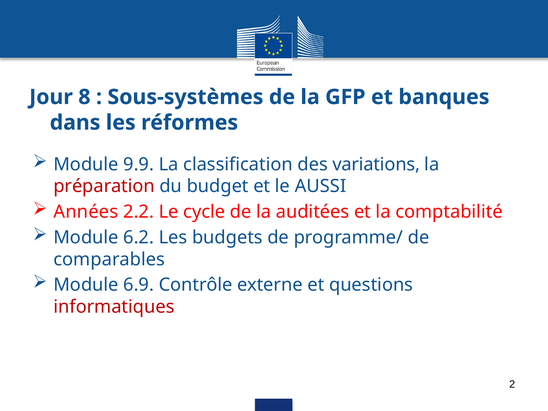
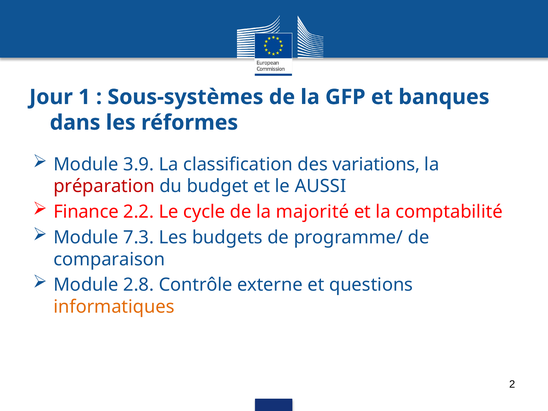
8: 8 -> 1 (84, 97)
9.9: 9.9 -> 3.9 (139, 164)
Années: Années -> Finance (86, 212)
auditées: auditées -> majorité (313, 212)
6.2: 6.2 -> 7.3 (139, 237)
comparables: comparables -> comparaison (109, 259)
6.9: 6.9 -> 2.8 (139, 285)
informatiques colour: red -> orange (114, 307)
